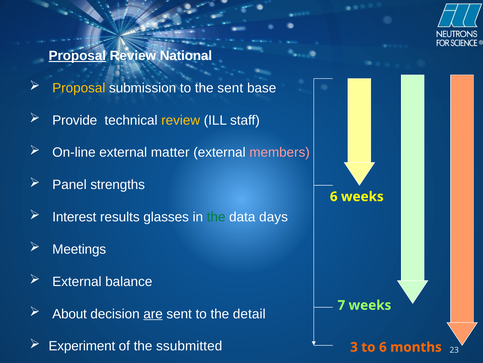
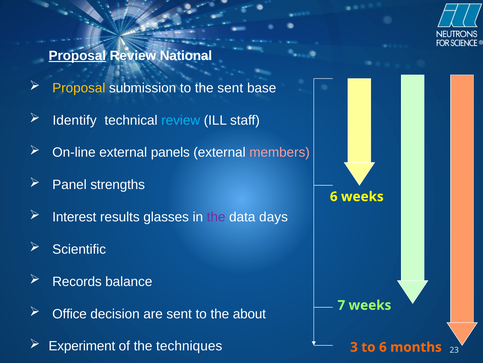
Provide: Provide -> Identify (75, 120)
review colour: yellow -> light blue (181, 120)
matter: matter -> panels (170, 152)
the colour: green -> purple (216, 217)
Meetings: Meetings -> Scientific (79, 249)
External: External -> Records (77, 281)
About: About -> Office (70, 313)
are underline: present -> none (153, 313)
detail: detail -> about (249, 313)
ssubmitted: ssubmitted -> techniques (189, 345)
